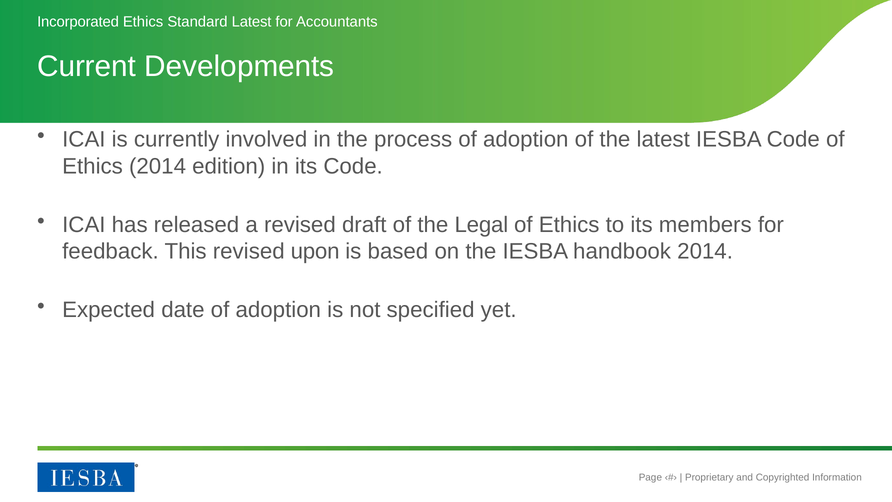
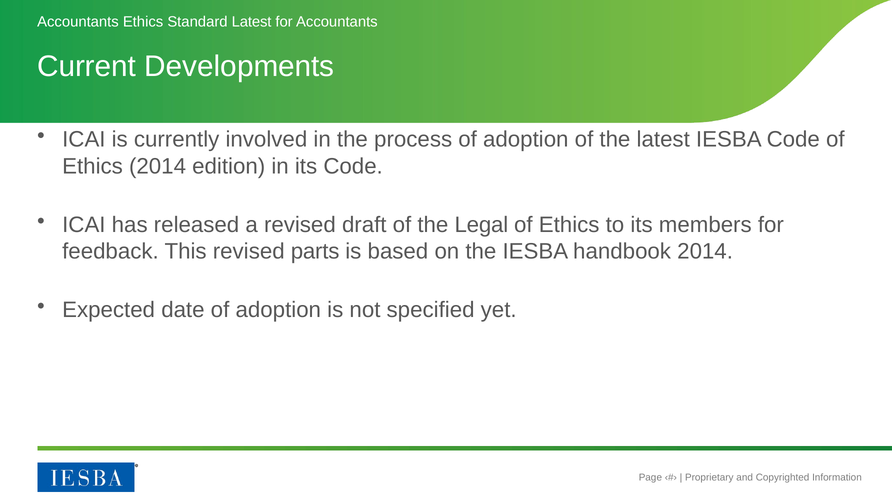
Incorporated: Incorporated -> Accountants (78, 22)
upon: upon -> parts (315, 251)
